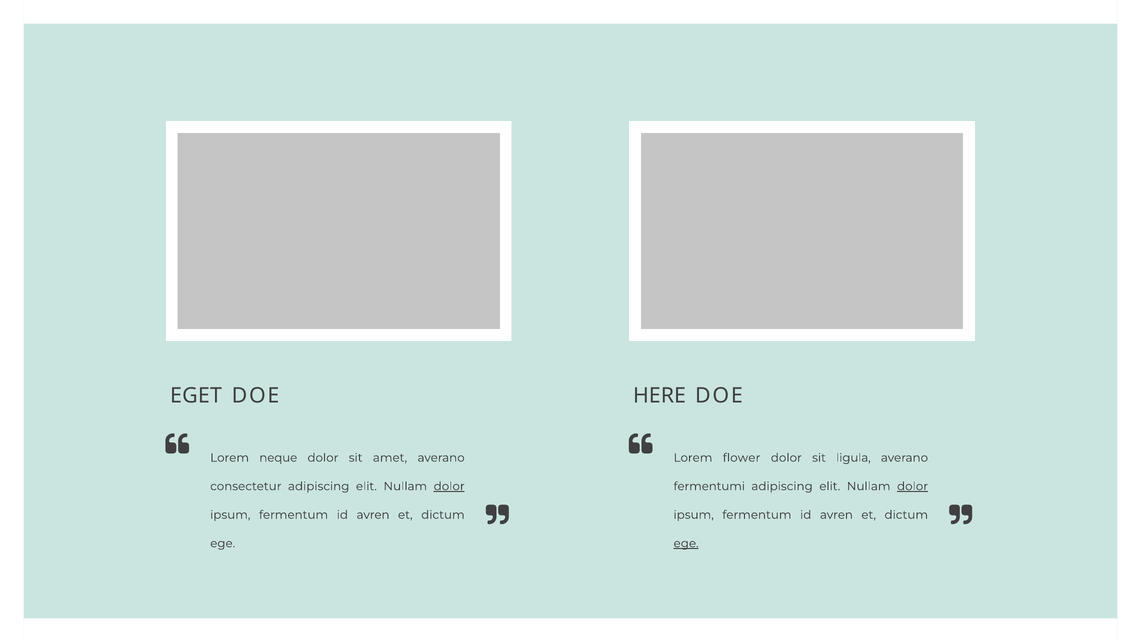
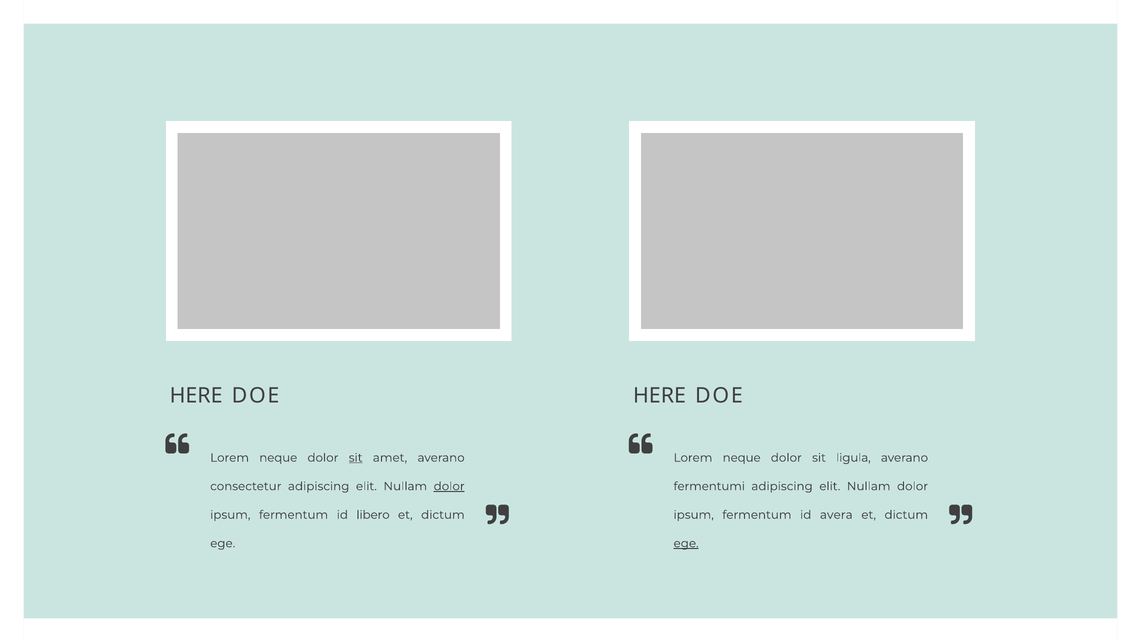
EGET: EGET -> HERE (196, 396)
sit underline: none -> present (356, 458)
flower: flower -> neque (742, 458)
dolor underline: present -> none (913, 486)
avren: avren -> libero (373, 515)
avren: avren -> avera (836, 515)
